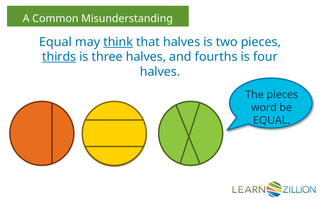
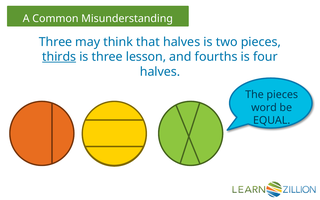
Equal: Equal -> Three (56, 42)
think underline: present -> none (118, 42)
three halves: halves -> lesson (146, 57)
